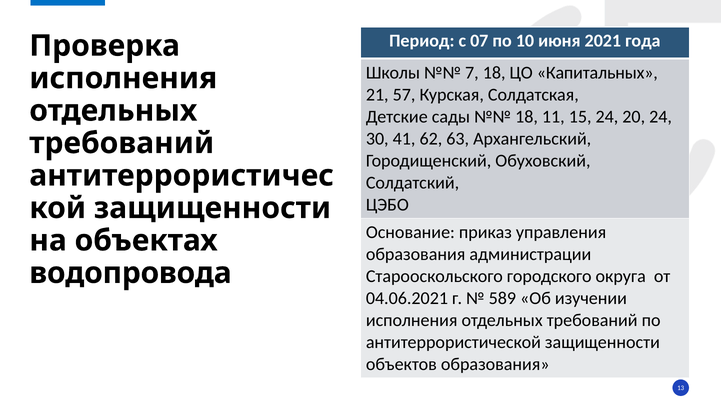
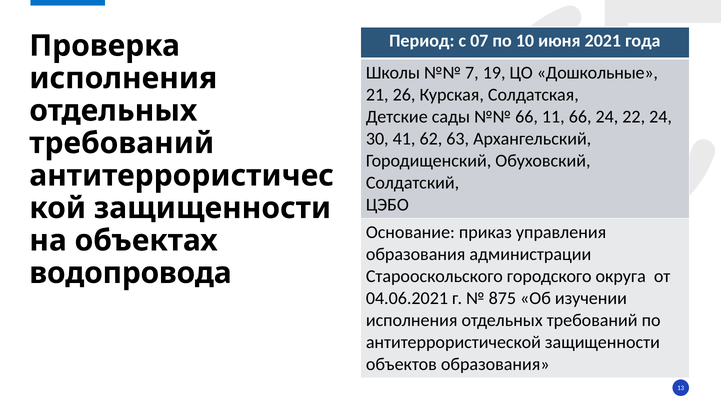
7 18: 18 -> 19 (494, 72)
Капитальных: Капитальных -> Дошкольные (597, 72)
57: 57 -> 26 (404, 94)
18: 18 -> 66 (527, 116)
11 15: 15 -> 66 (580, 116)
20: 20 -> 22 (634, 116)
589: 589 -> 875 (502, 298)
